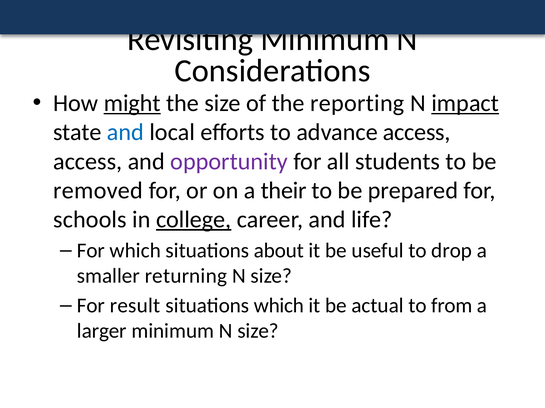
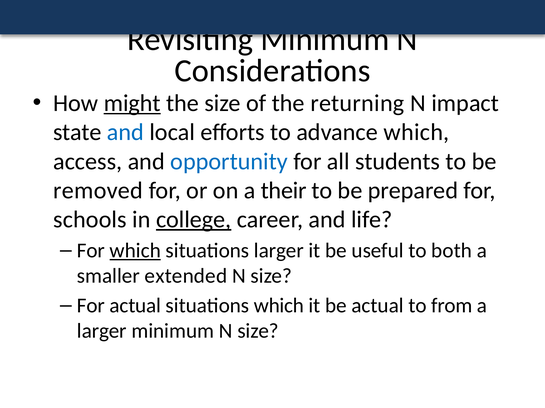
reporting: reporting -> returning (357, 103)
impact underline: present -> none (465, 103)
advance access: access -> which (416, 133)
opportunity colour: purple -> blue (229, 162)
which underline: none -> present (135, 251)
situations about: about -> larger (279, 251)
drop: drop -> both (452, 251)
returning: returning -> extended (186, 276)
For result: result -> actual (135, 306)
